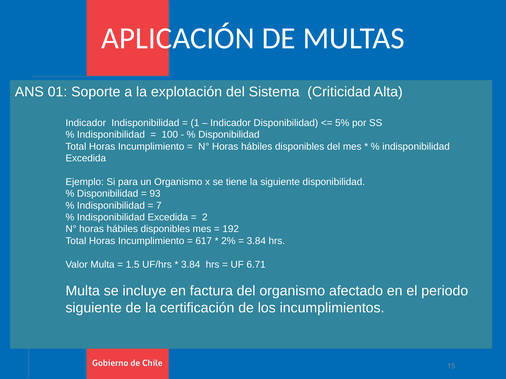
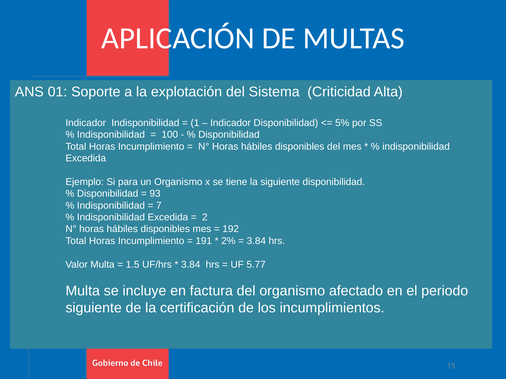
617: 617 -> 191 (204, 241)
6.71: 6.71 -> 5.77 (256, 265)
